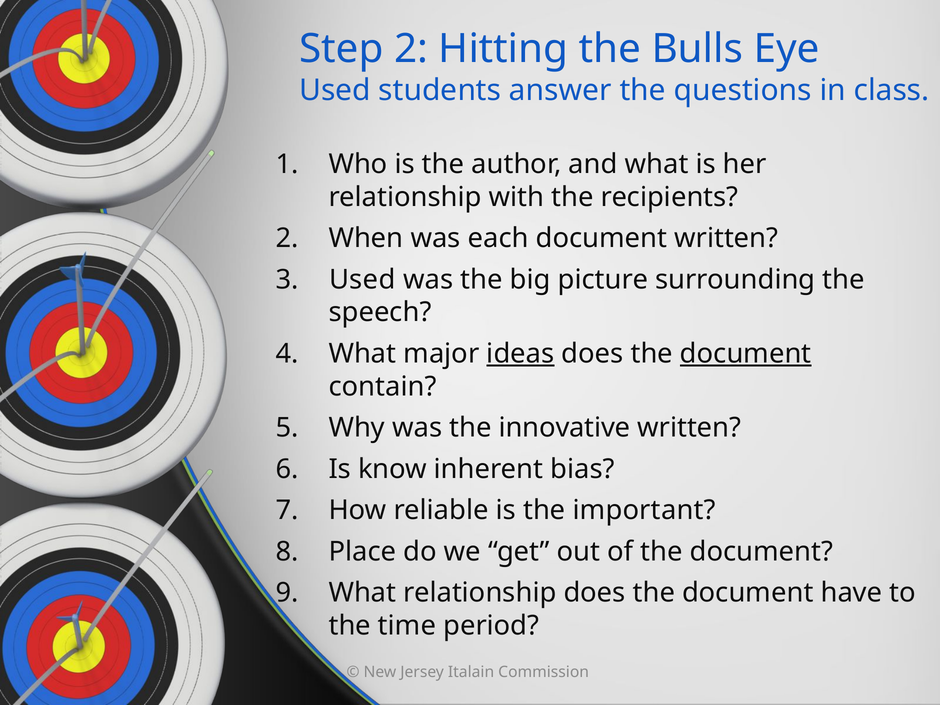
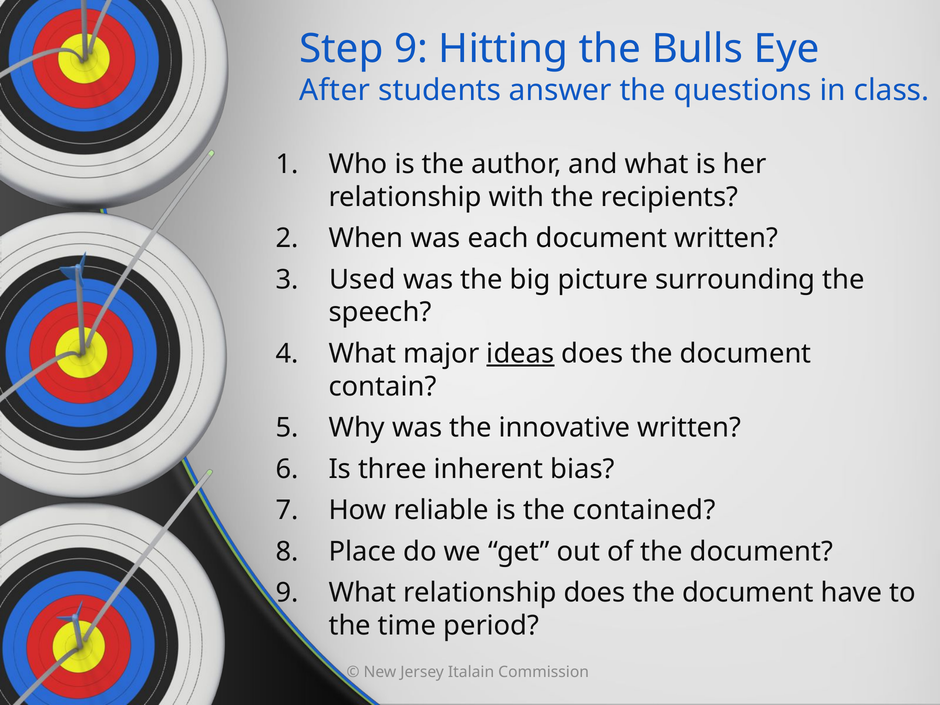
Step 2: 2 -> 9 (411, 49)
Used: Used -> After (335, 91)
document underline: present -> none (746, 354)
know: know -> three (392, 469)
important: important -> contained (644, 510)
